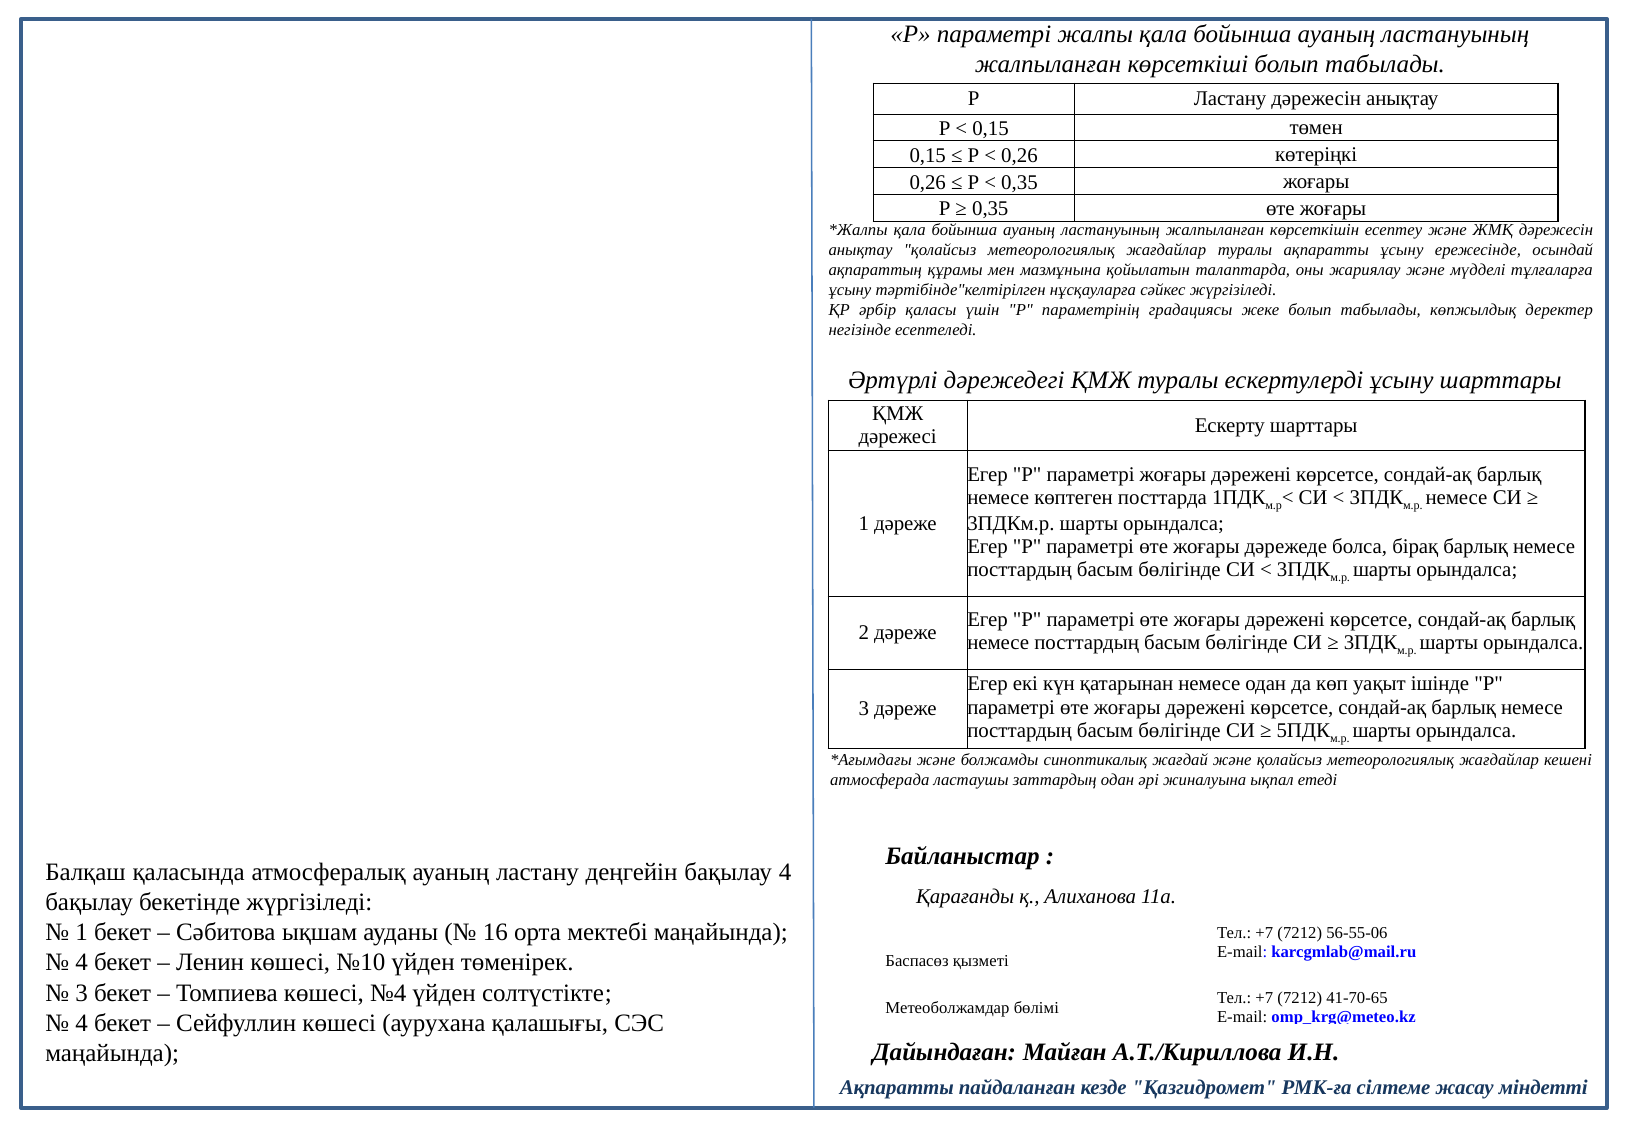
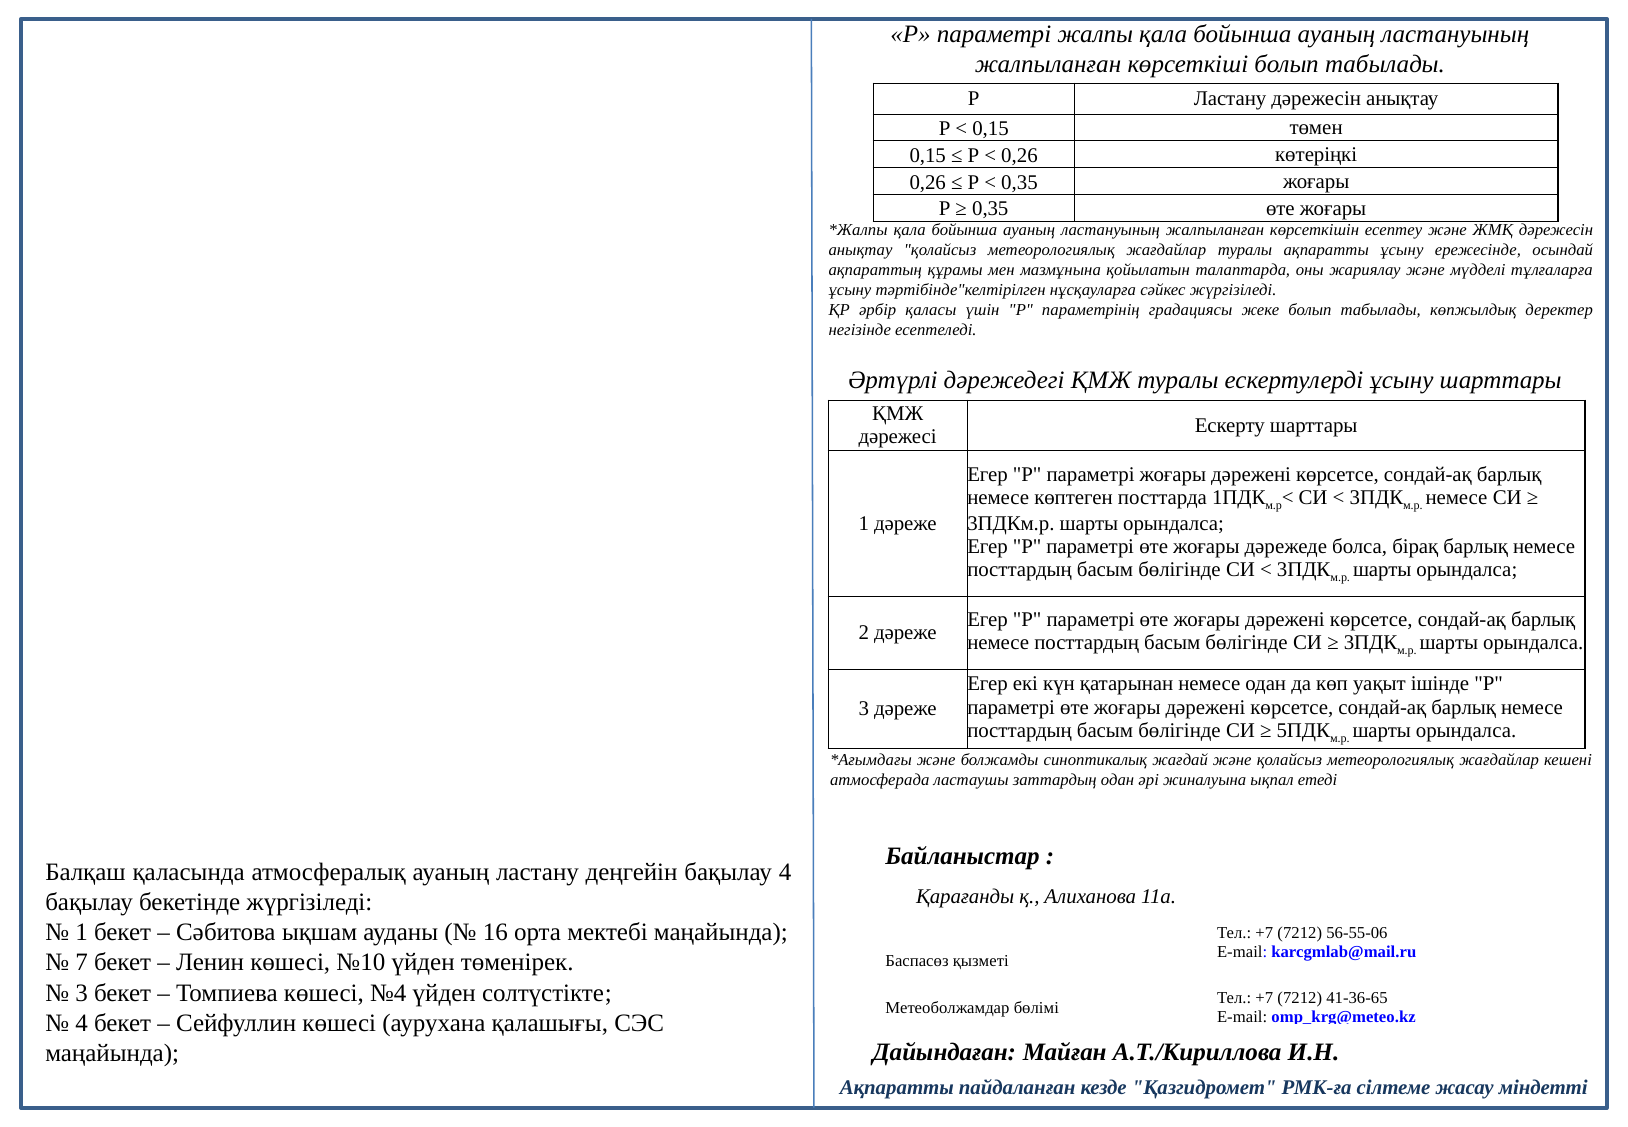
4: 4 -> 7 (82, 963)
41-70-65: 41-70-65 -> 41-36-65 (1357, 998)
